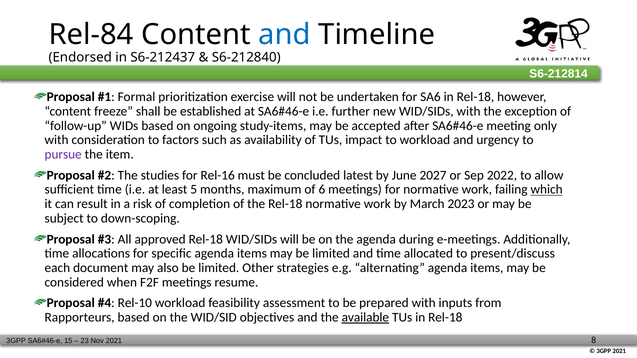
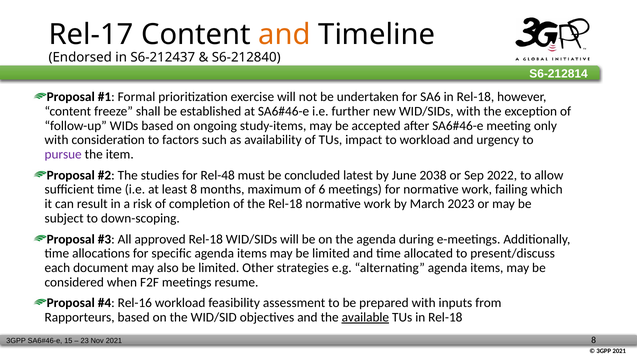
Rel-84: Rel-84 -> Rel-17 (91, 35)
and colour: blue -> orange (285, 35)
Rel-16: Rel-16 -> Rel-48 (218, 175)
2027: 2027 -> 2038 (433, 175)
least 5: 5 -> 8 (194, 190)
which underline: present -> none (547, 190)
Rel-10: Rel-10 -> Rel-16 (135, 303)
